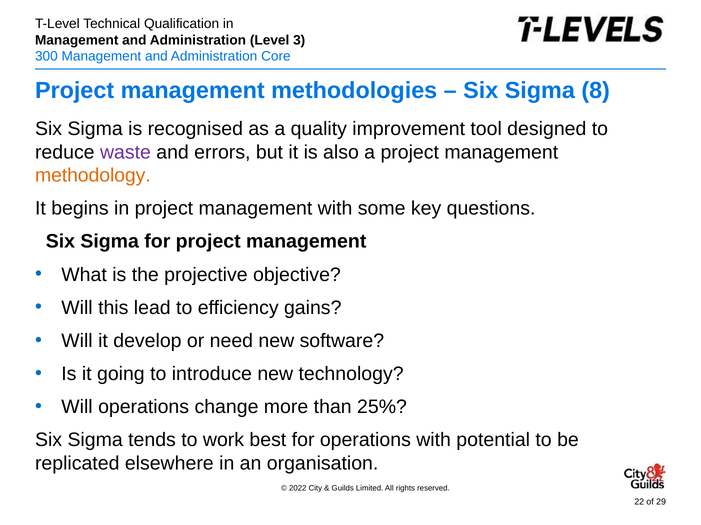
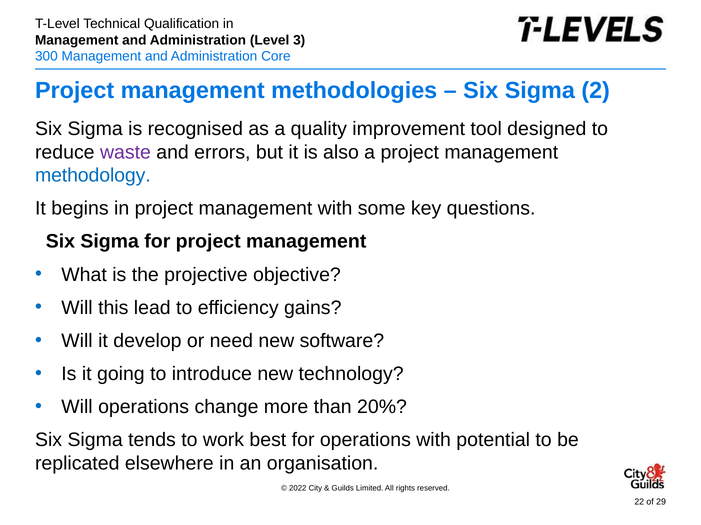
8: 8 -> 2 (596, 91)
methodology colour: orange -> blue (93, 176)
25%: 25% -> 20% (382, 407)
